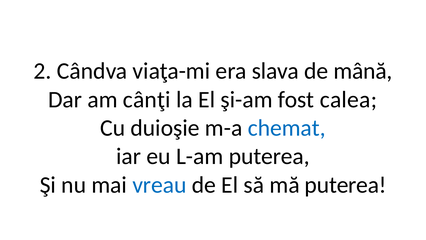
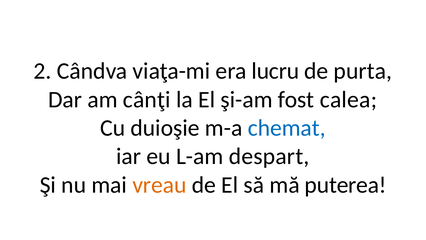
slava: slava -> lucru (275, 71)
mână: mână -> purta (363, 71)
L-am puterea: puterea -> despart (269, 156)
vreau colour: blue -> orange (159, 185)
